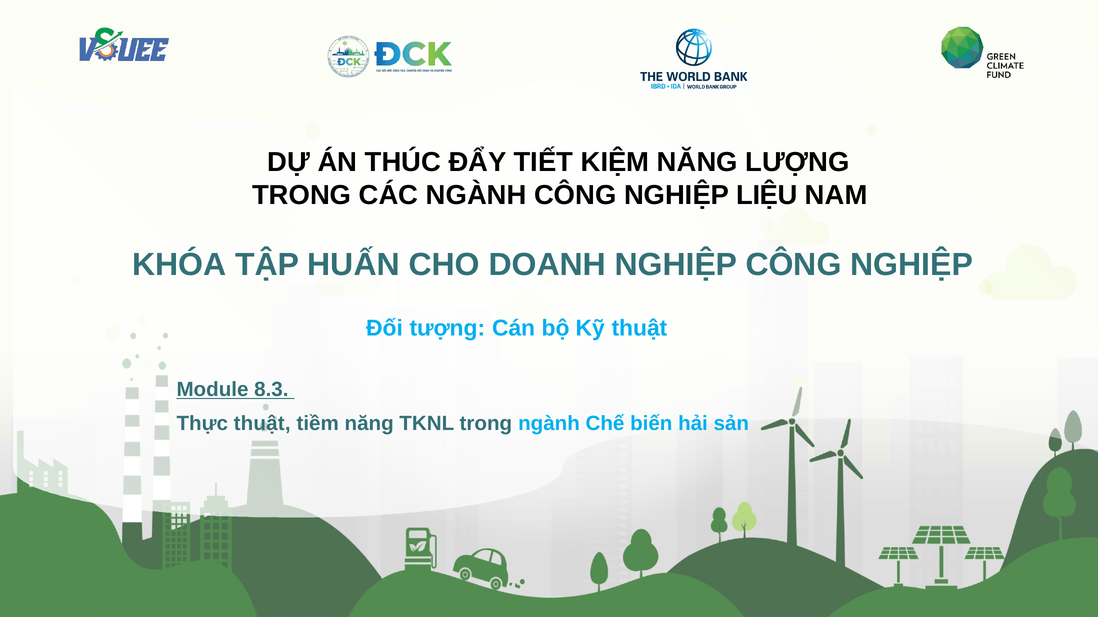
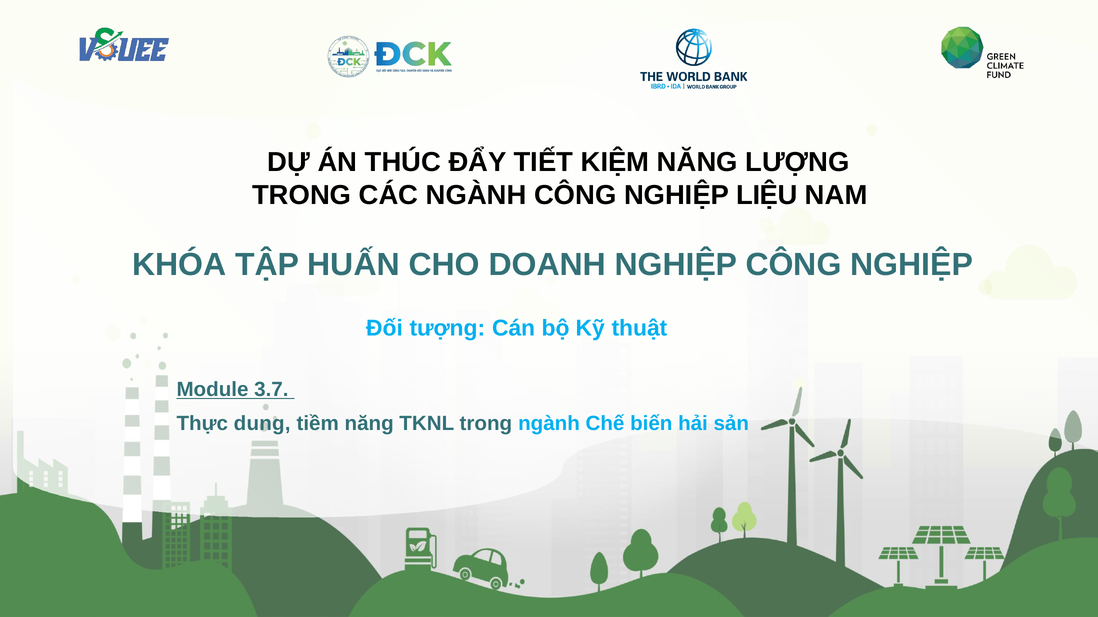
8.3: 8.3 -> 3.7 (271, 390)
Thực thuật: thuật -> dung (262, 424)
